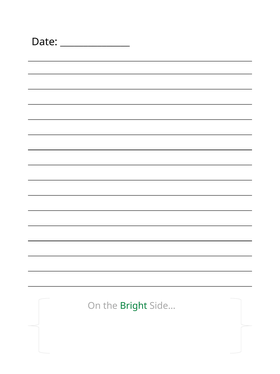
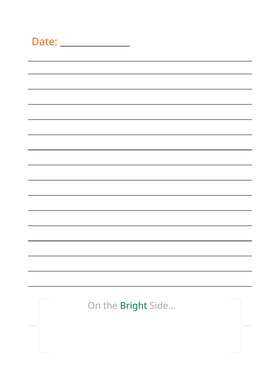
Date colour: black -> orange (45, 42)
